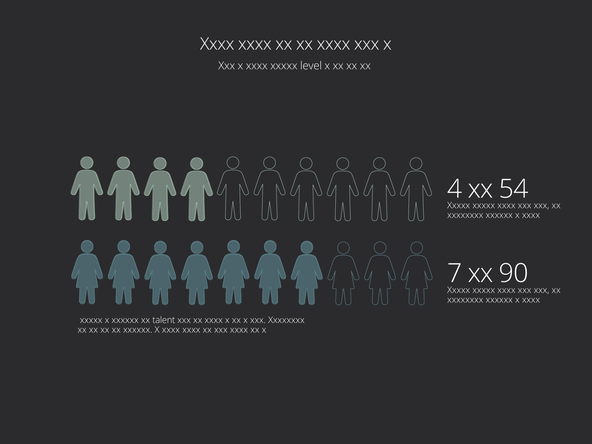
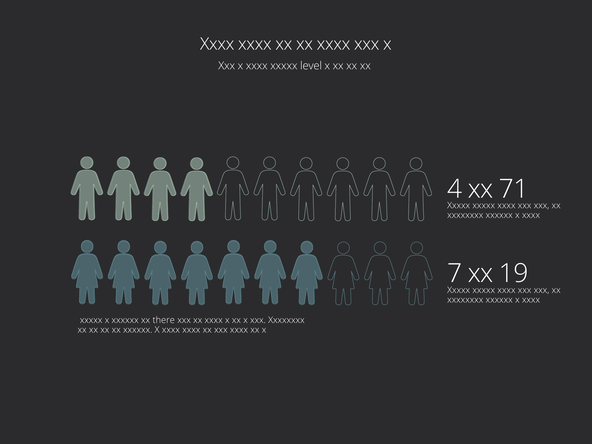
54: 54 -> 71 (514, 189)
90: 90 -> 19 (514, 274)
talent: talent -> there (164, 320)
